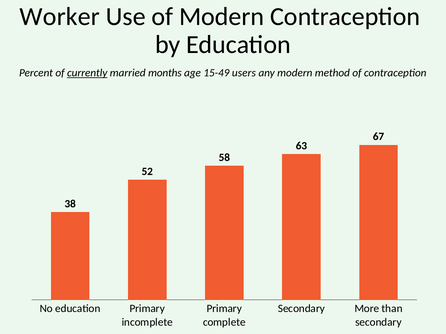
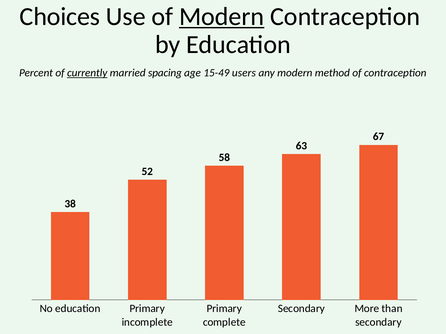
Worker: Worker -> Choices (60, 17)
Modern underline: none -> present (222, 17)
months: months -> spacing (165, 73)
